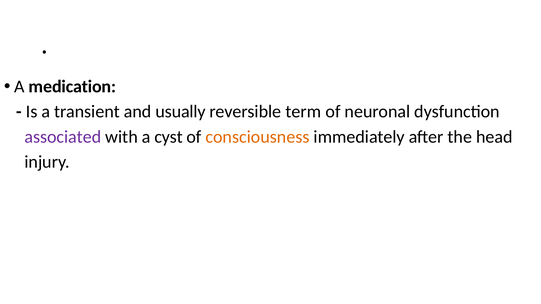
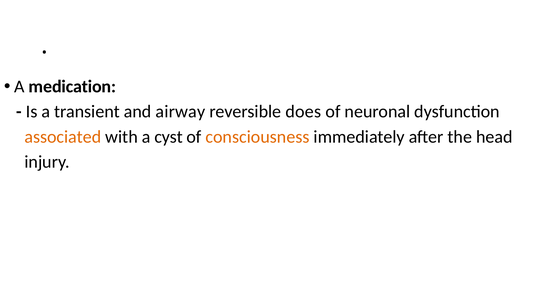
usually: usually -> airway (180, 112)
term: term -> does (303, 112)
associated colour: purple -> orange (63, 137)
